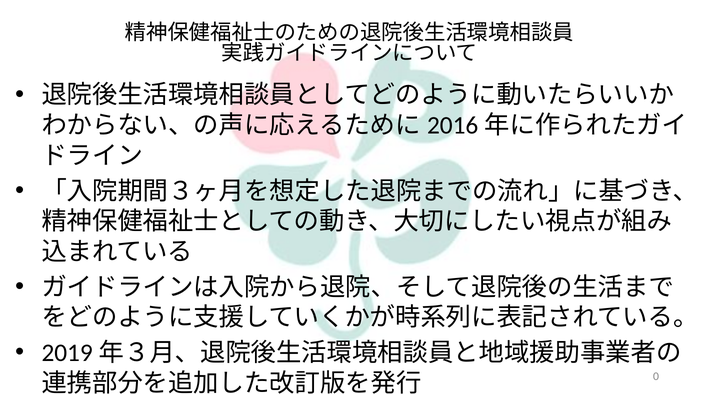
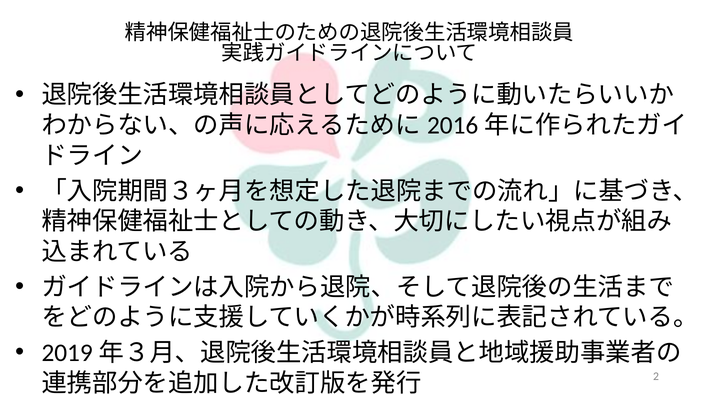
0: 0 -> 2 (656, 377)
